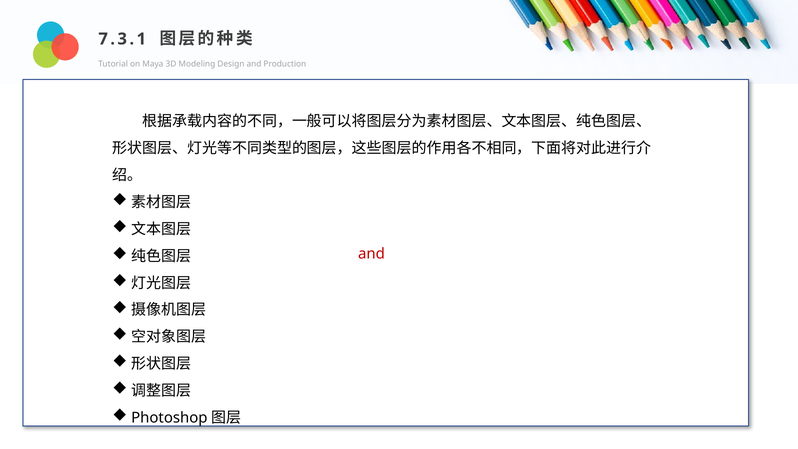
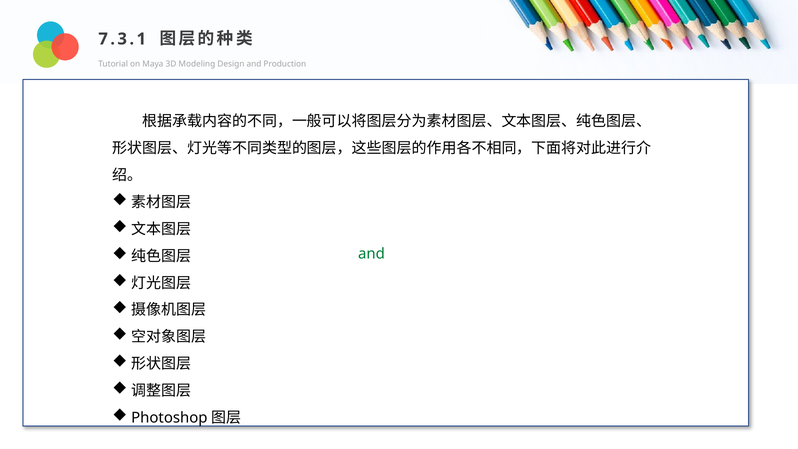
and colour: red -> green (371, 254)
